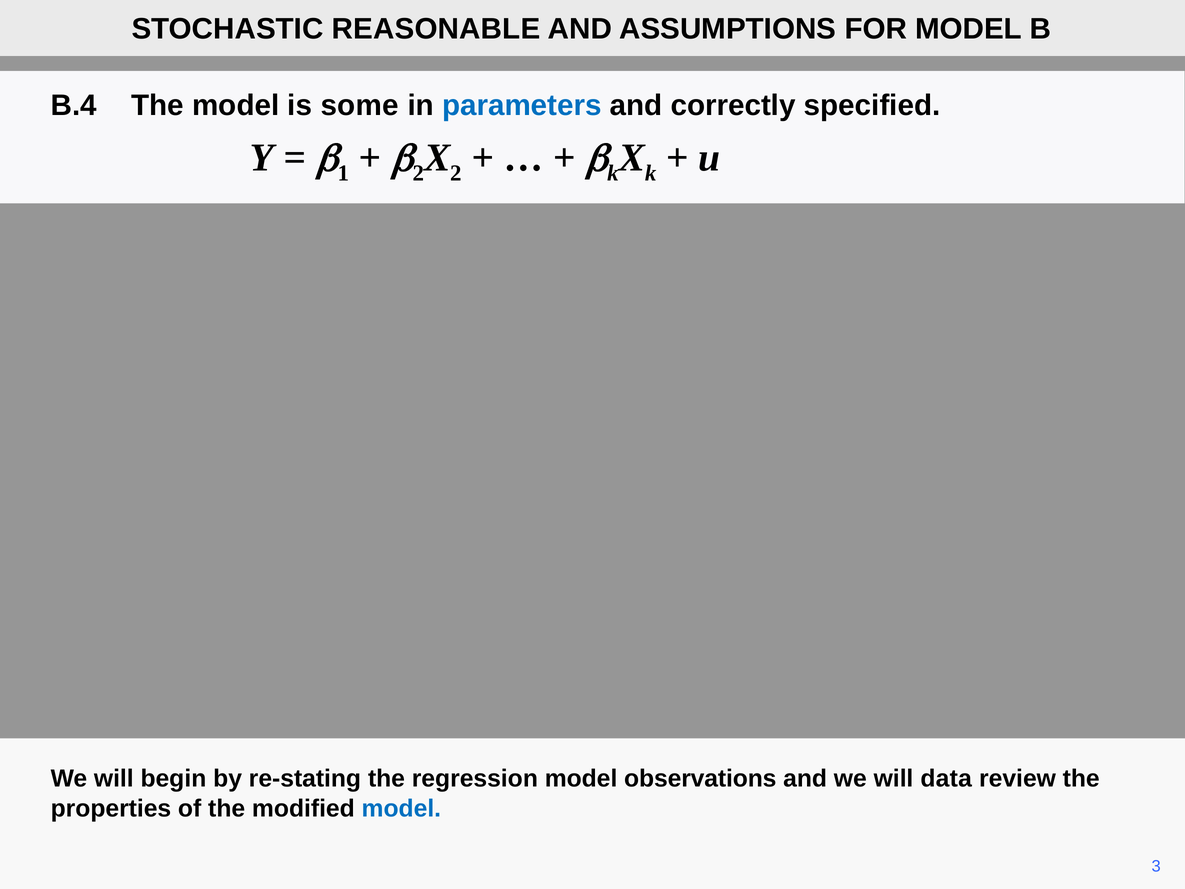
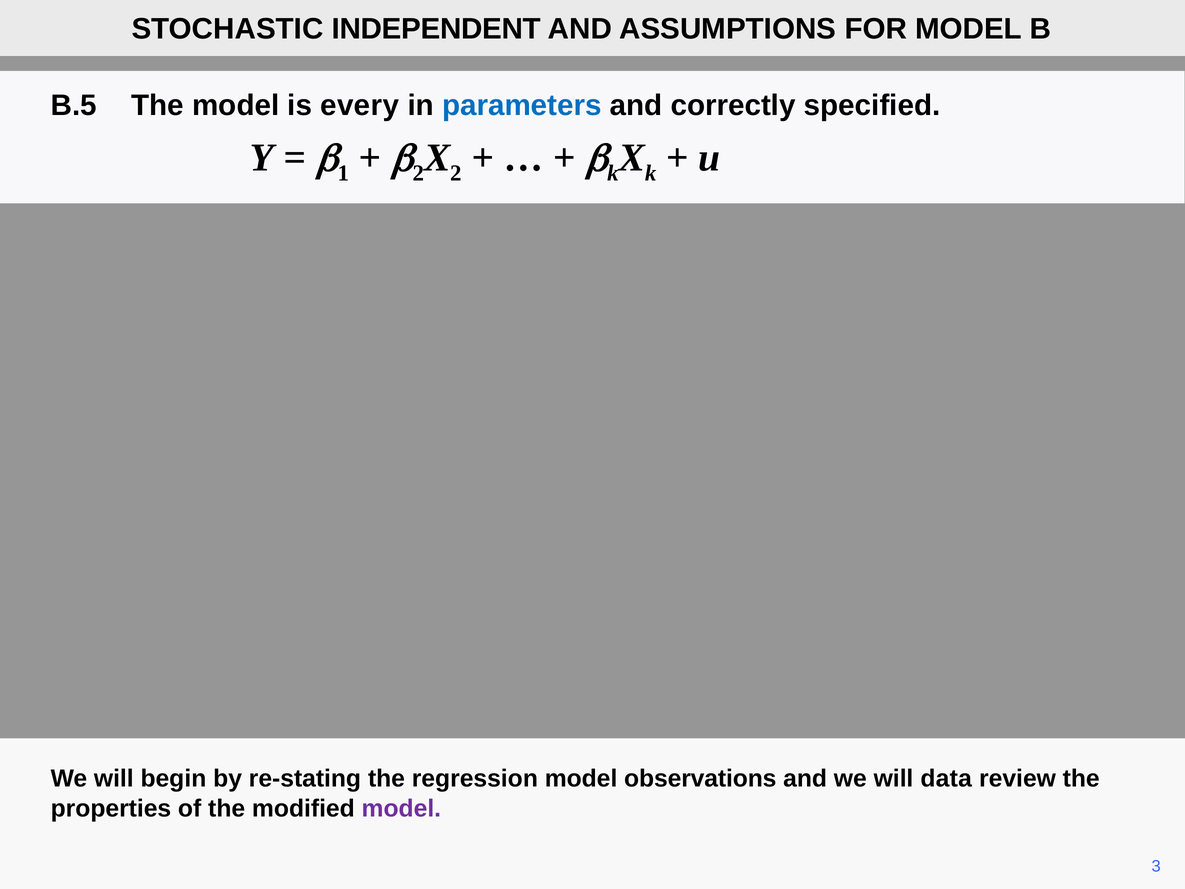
REASONABLE: REASONABLE -> INDEPENDENT (436, 29)
B.4: B.4 -> B.5 (74, 106)
some: some -> every (360, 106)
model colour: blue -> purple (401, 808)
